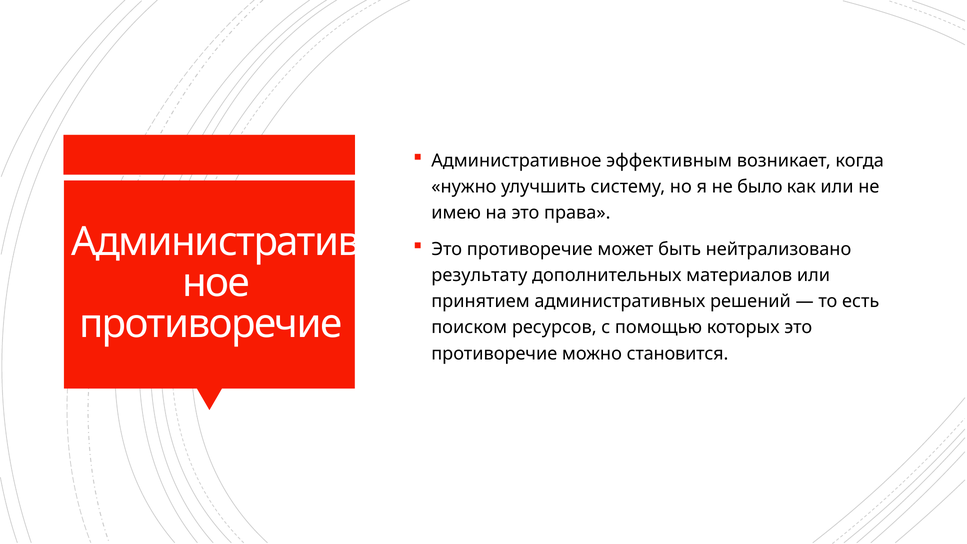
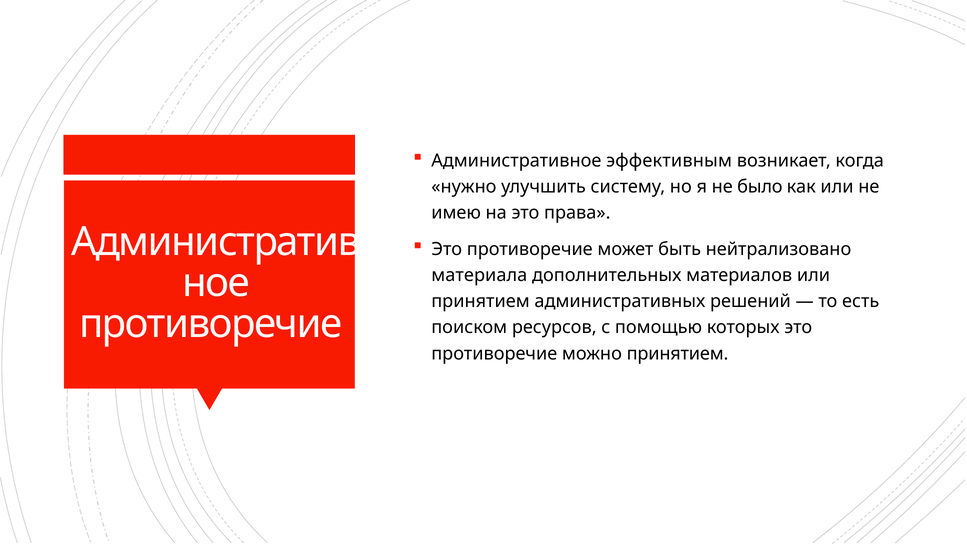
результату: результату -> материала (479, 275)
можно становится: становится -> принятием (678, 354)
